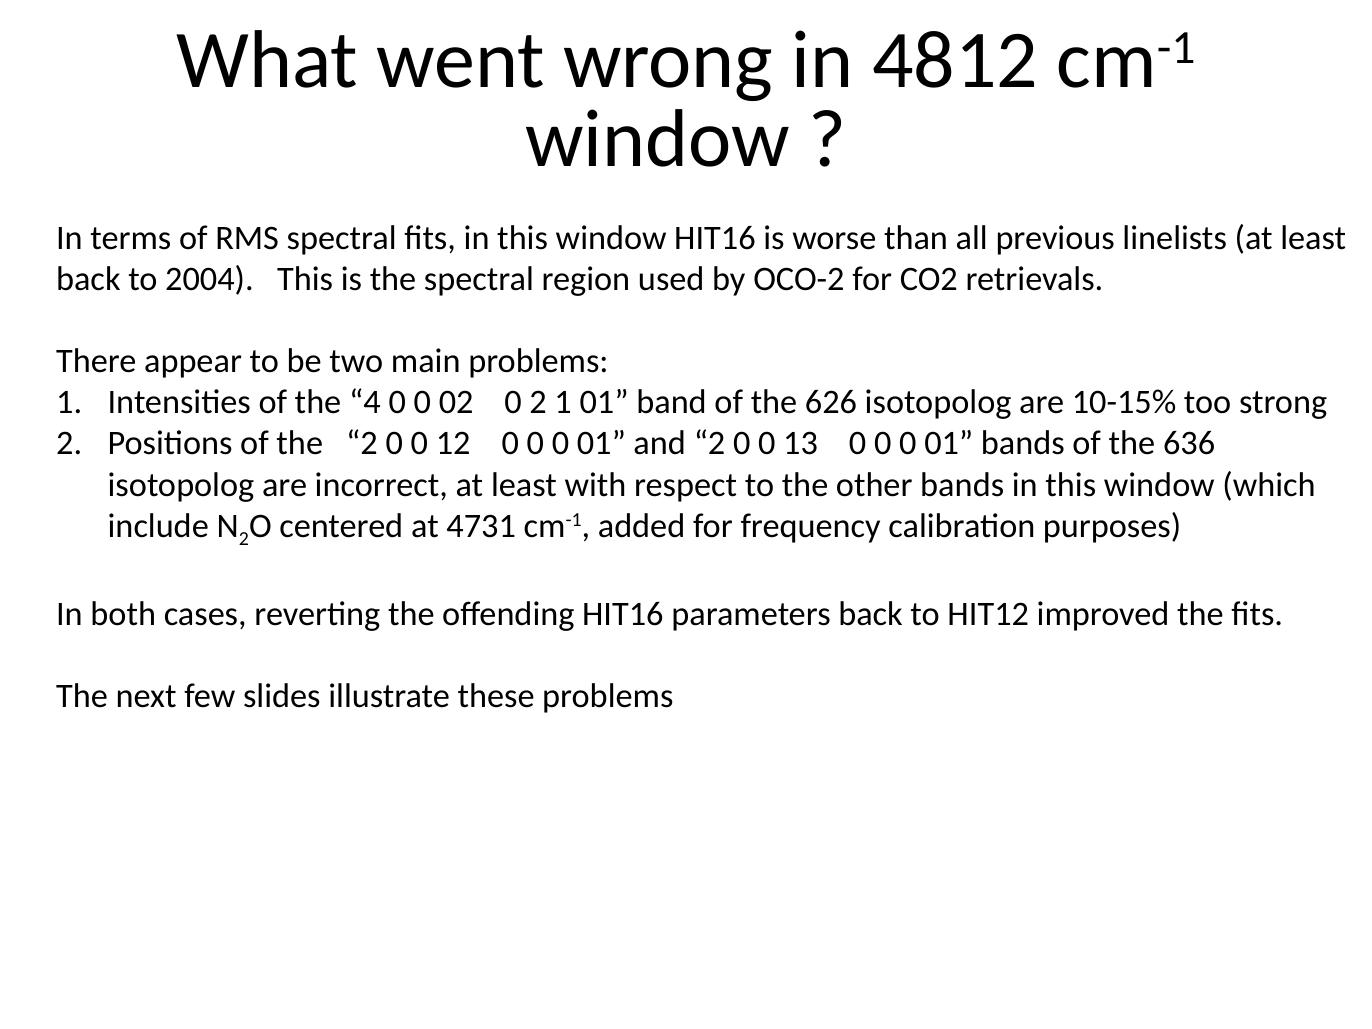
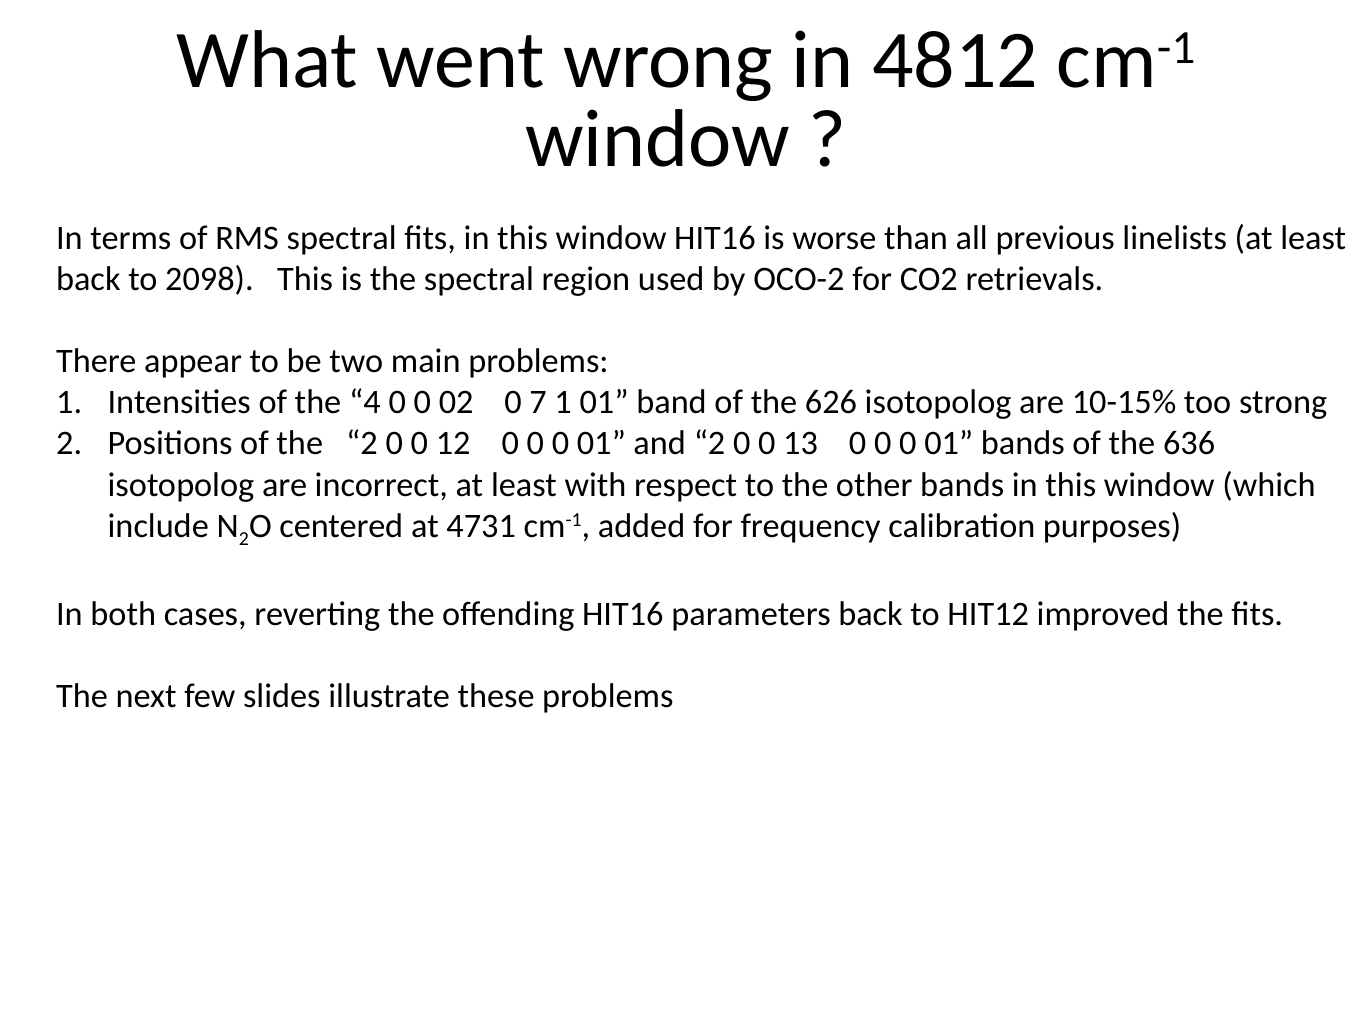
2004: 2004 -> 2098 (209, 279)
0 2: 2 -> 7 (538, 402)
